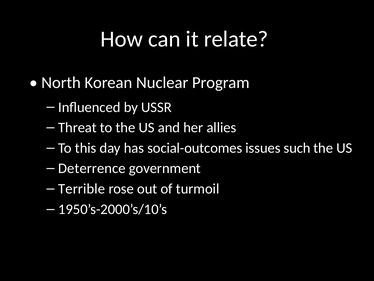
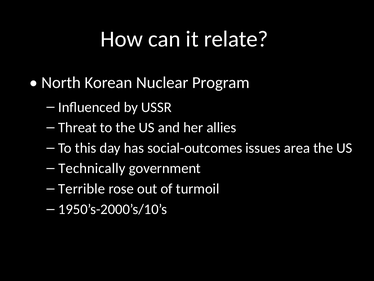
such: such -> area (297, 148)
Deterrence: Deterrence -> Technically (92, 168)
